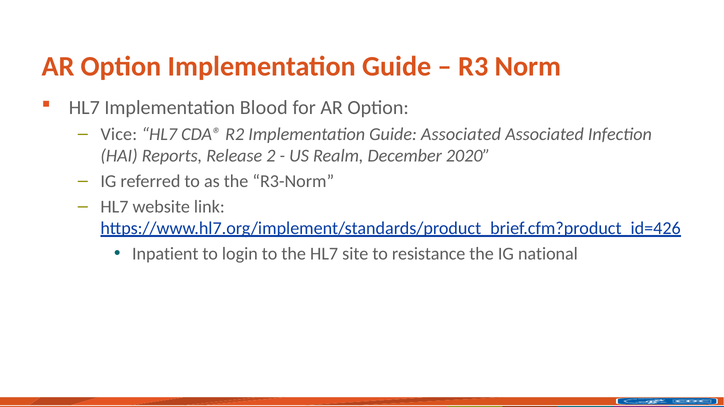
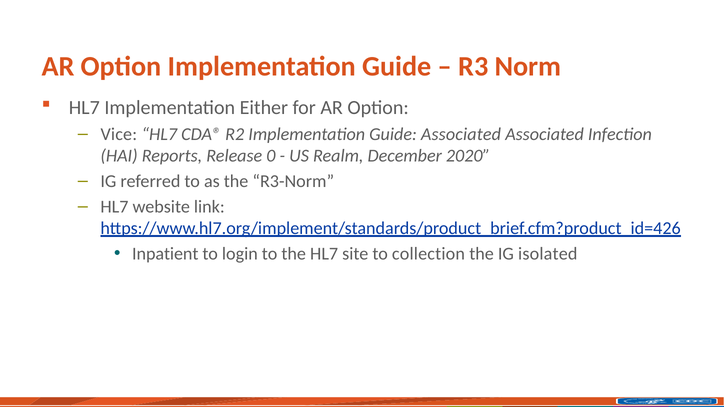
Blood: Blood -> Either (264, 108)
2: 2 -> 0 (271, 156)
resistance: resistance -> collection (428, 254)
national: national -> isolated (548, 254)
